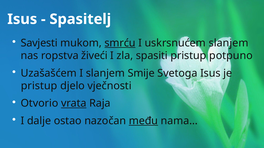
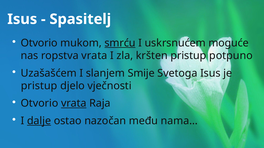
Savjesti: Savjesti -> Otvorio (39, 43)
uskrsnućem slanjem: slanjem -> moguće (229, 43)
ropstva živeći: živeći -> vrata (94, 56)
spasiti: spasiti -> kršten (152, 56)
dalje underline: none -> present (39, 121)
među underline: present -> none (143, 121)
